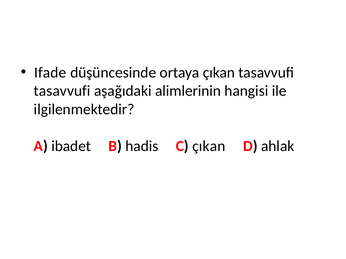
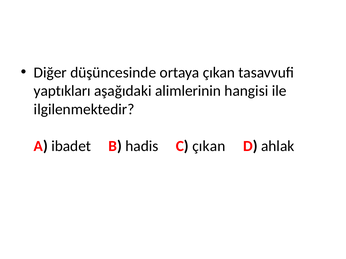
Ifade: Ifade -> Diğer (50, 73)
tasavvufi: tasavvufi -> yaptıkları (62, 91)
